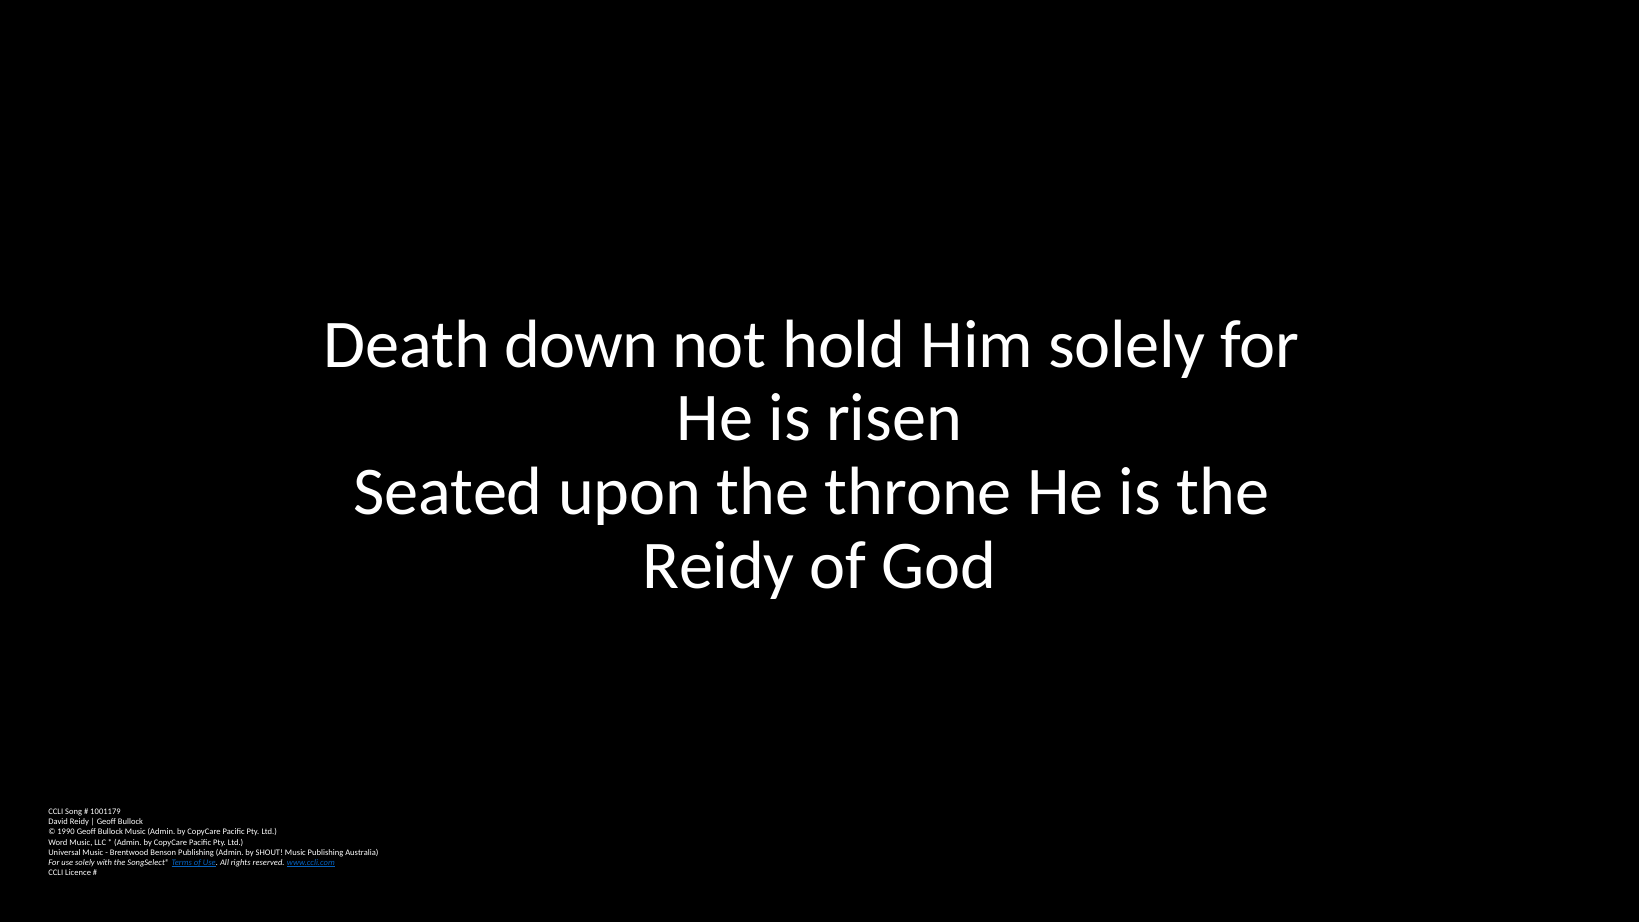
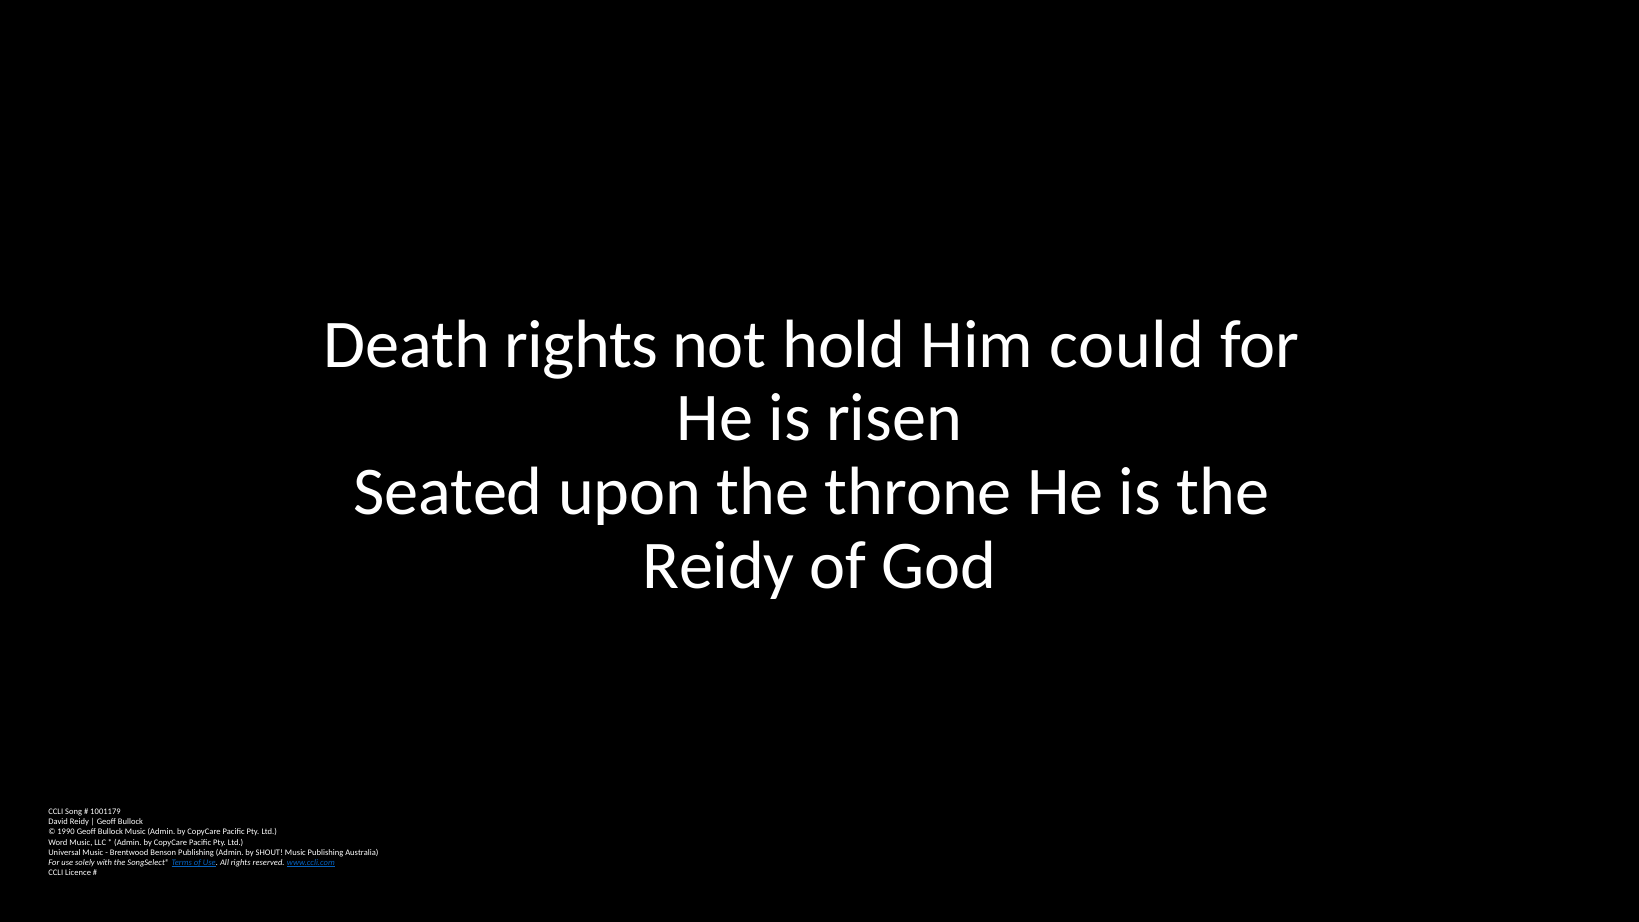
Death down: down -> rights (581, 345)
Him solely: solely -> could (1126, 345)
